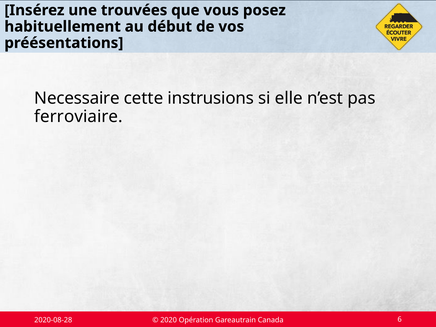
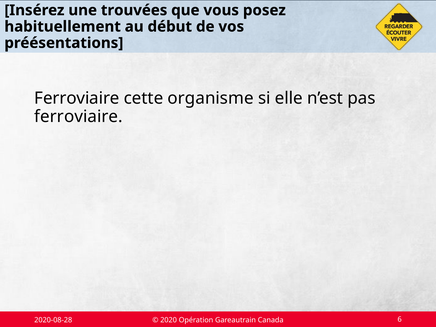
Necessaire: Necessaire -> Ferroviaire (77, 98)
instrusions: instrusions -> organisme (211, 98)
